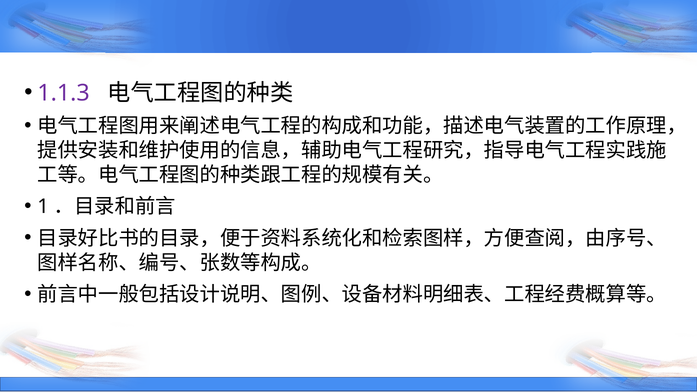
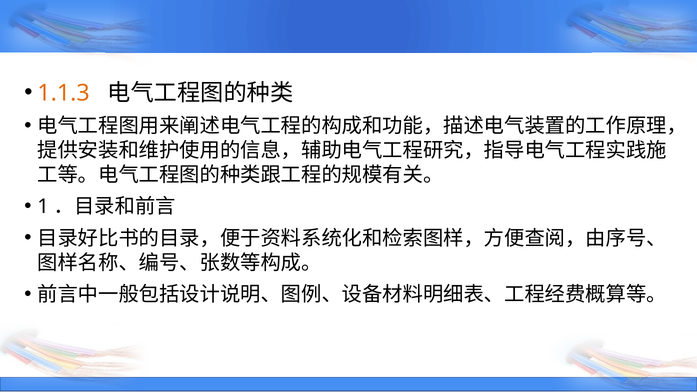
1.1.3 colour: purple -> orange (64, 93)
